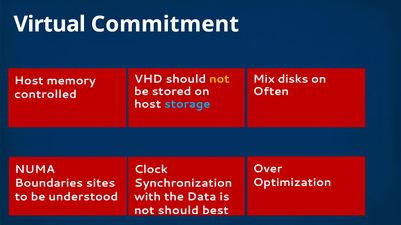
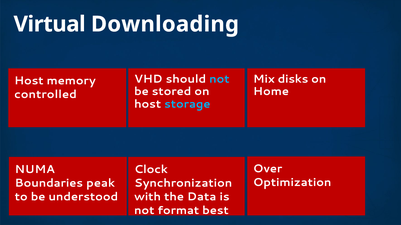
Commitment: Commitment -> Downloading (165, 24)
not colour: yellow -> light blue (219, 79)
Often: Often -> Home (271, 92)
sites: sites -> peak (101, 183)
not should: should -> format (178, 211)
